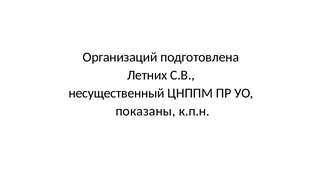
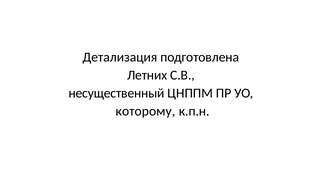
Организаций: Организаций -> Детализация (120, 57)
показаны: показаны -> которому (145, 111)
